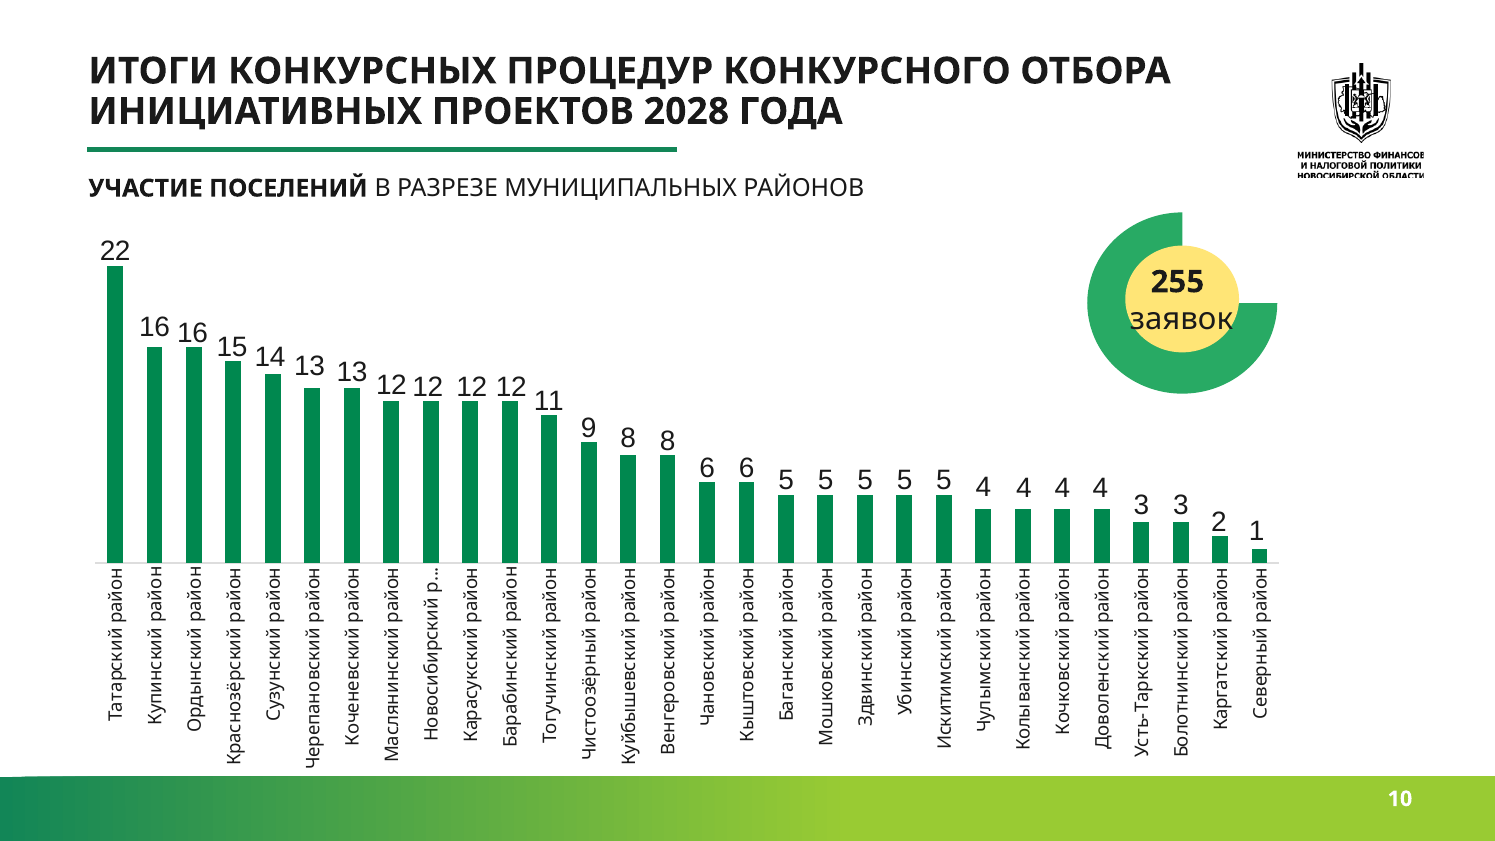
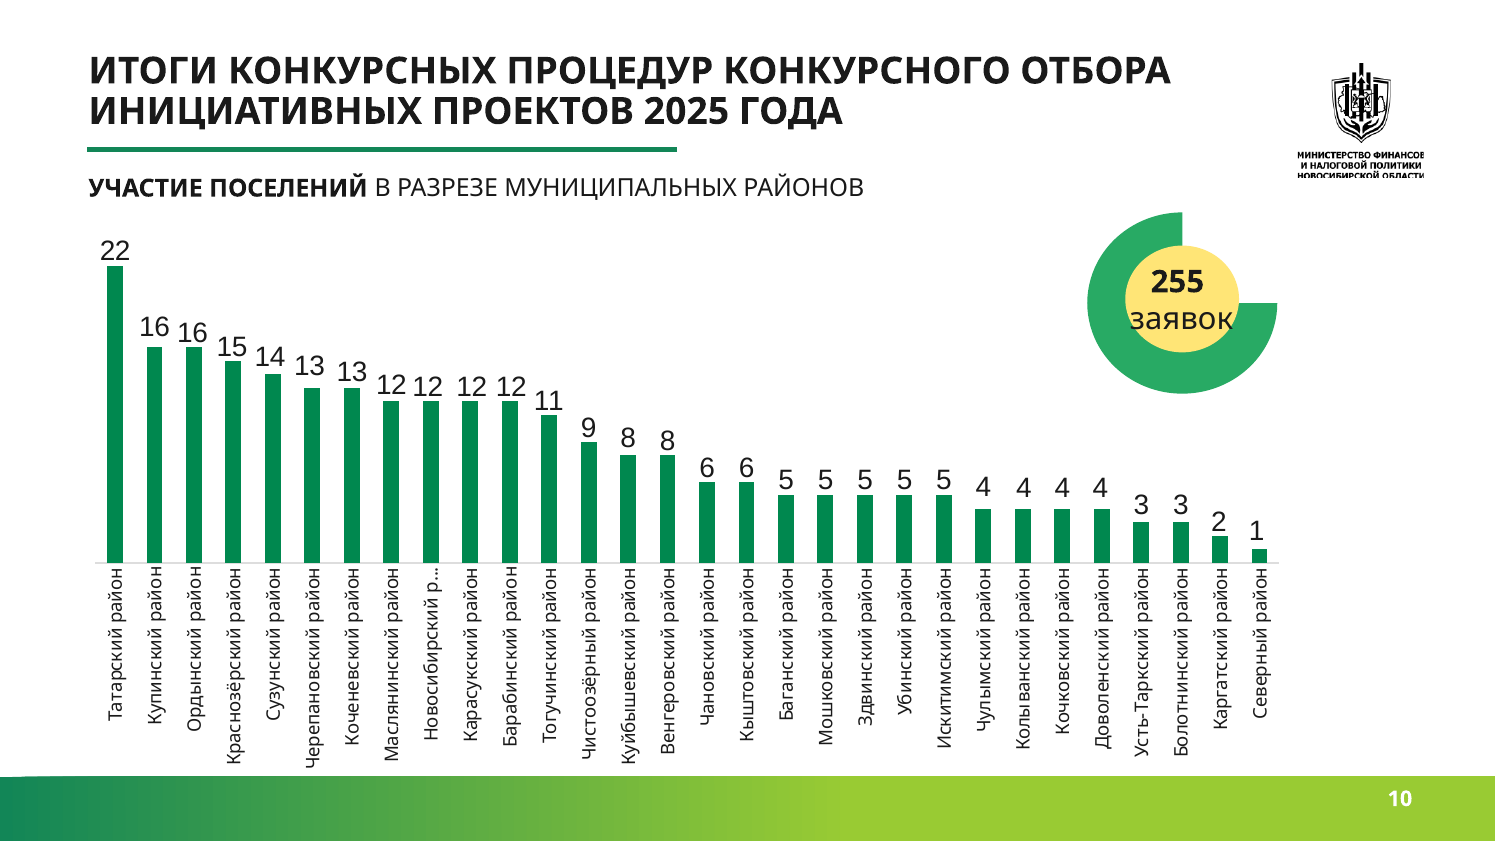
2028: 2028 -> 2025 (686, 111)
